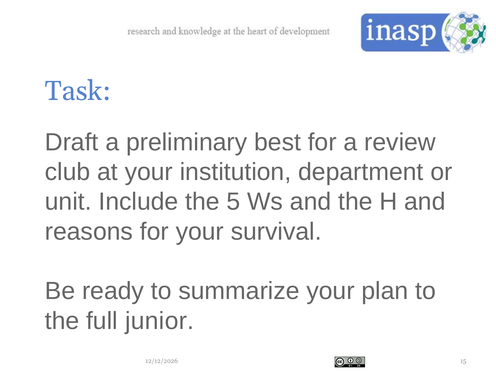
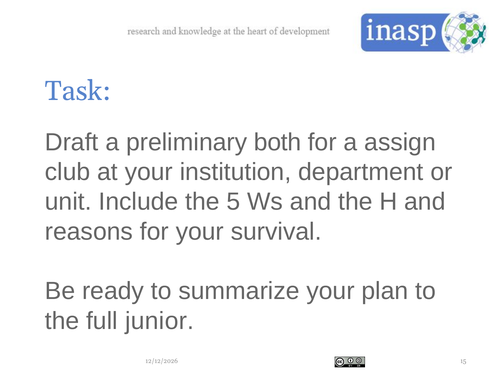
best: best -> both (278, 142)
review: review -> assign (400, 142)
